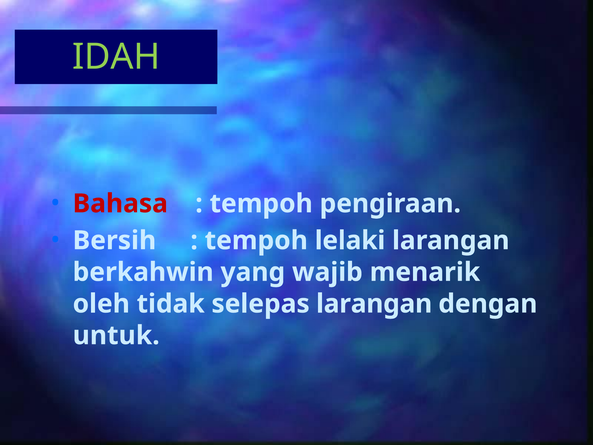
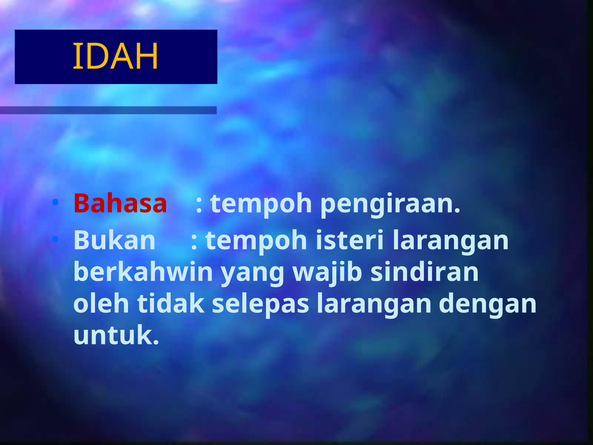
IDAH colour: light green -> yellow (116, 57)
Bersih: Bersih -> Bukan (114, 240)
lelaki: lelaki -> isteri (350, 240)
menarik: menarik -> sindiran (425, 272)
